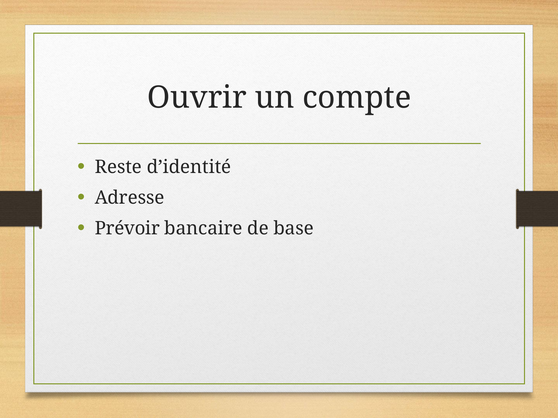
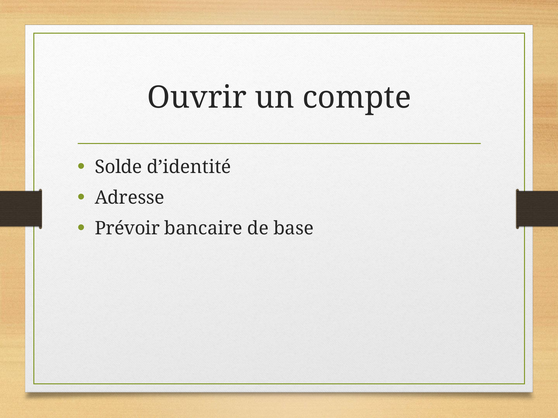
Reste: Reste -> Solde (118, 167)
